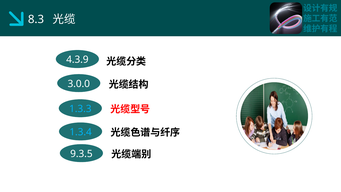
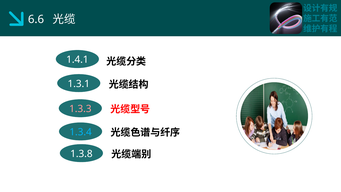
8.3: 8.3 -> 6.6 (36, 19)
4.3.9: 4.3.9 -> 1.4.1 (77, 60)
3.0.0: 3.0.0 -> 1.3.1 (79, 84)
1.3.3 colour: light blue -> pink (80, 109)
9.3.5: 9.3.5 -> 1.3.8 (81, 154)
